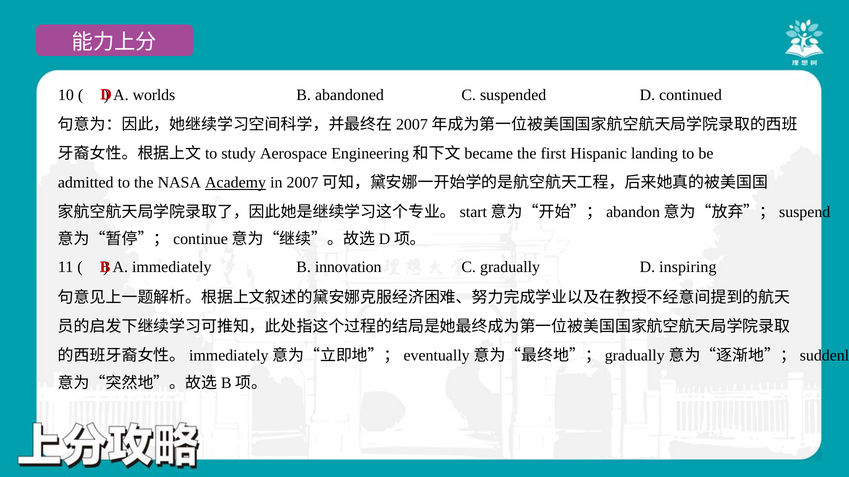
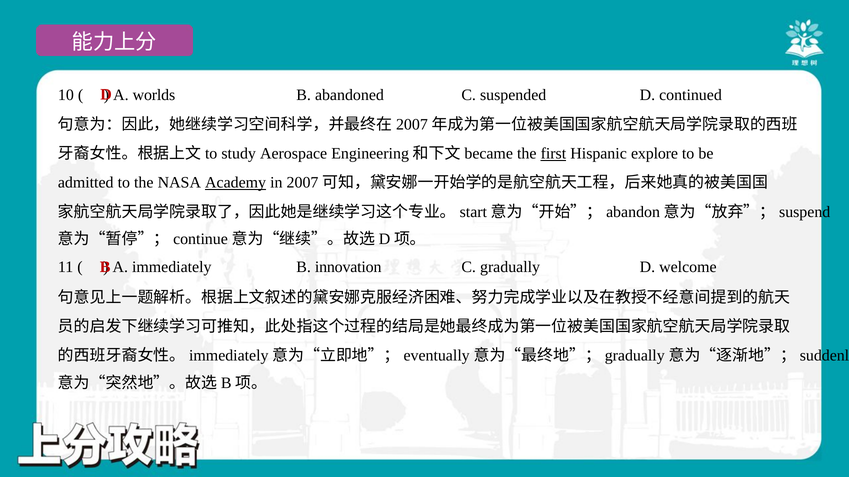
first underline: none -> present (553, 154)
landing: landing -> explore (655, 154)
inspiring: inspiring -> welcome (688, 267)
